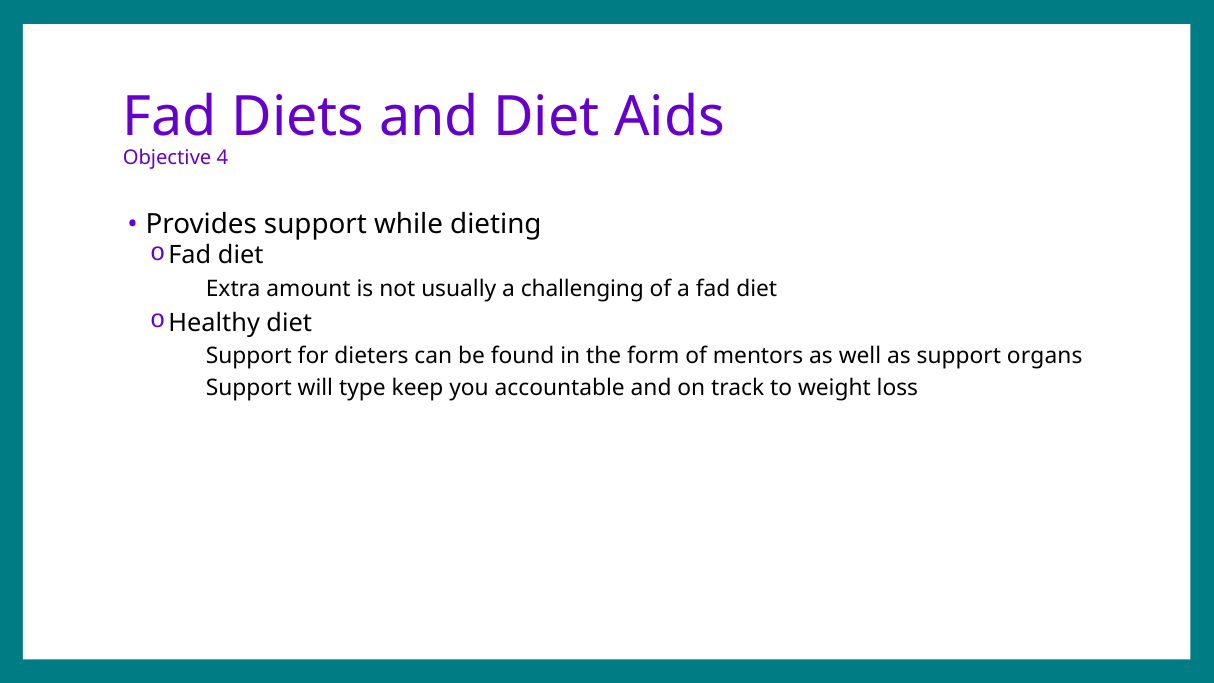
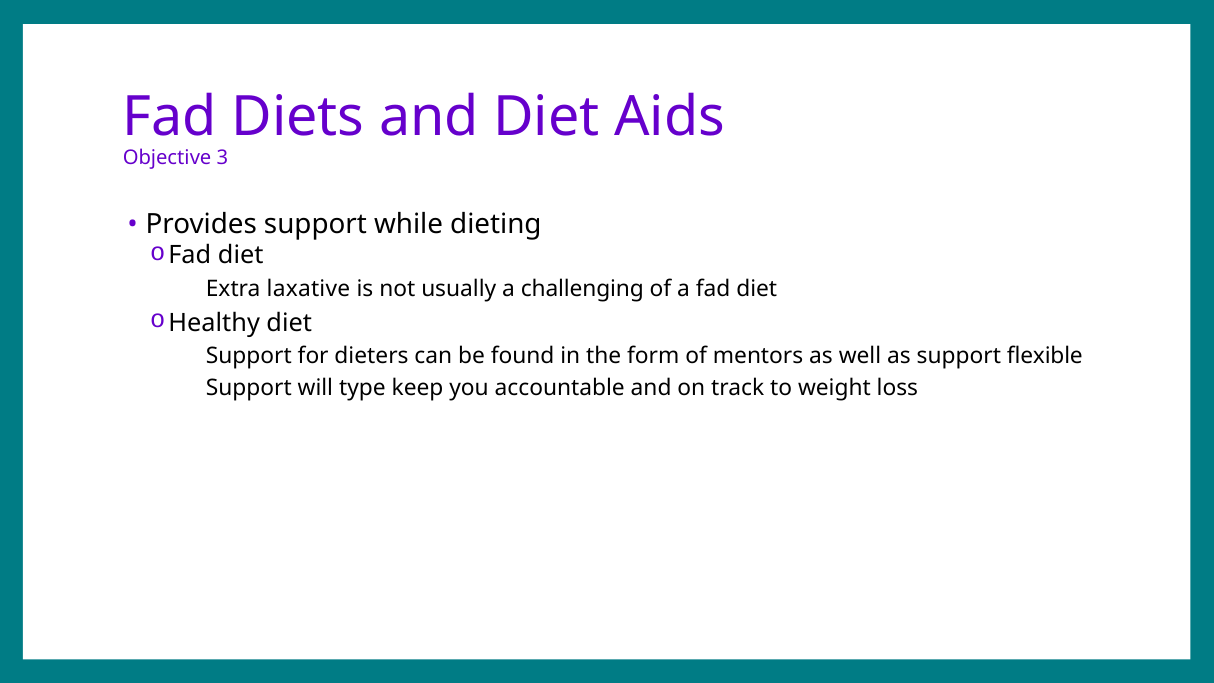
4: 4 -> 3 (222, 158)
amount: amount -> laxative (308, 289)
organs: organs -> flexible (1045, 356)
